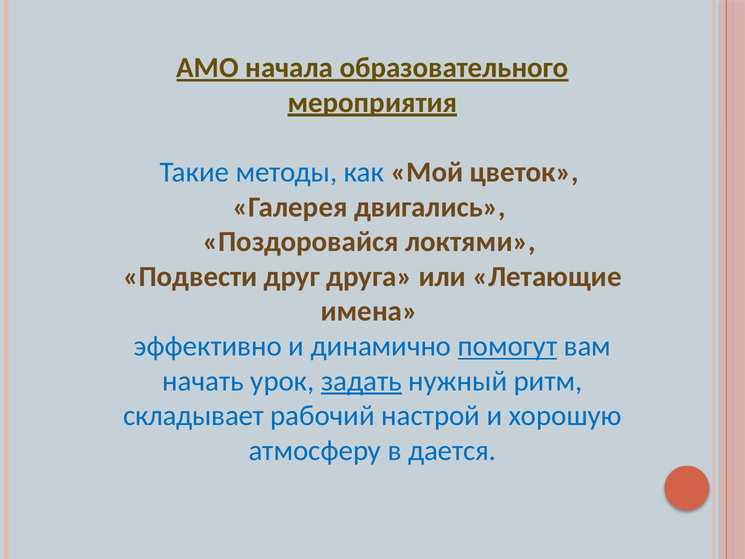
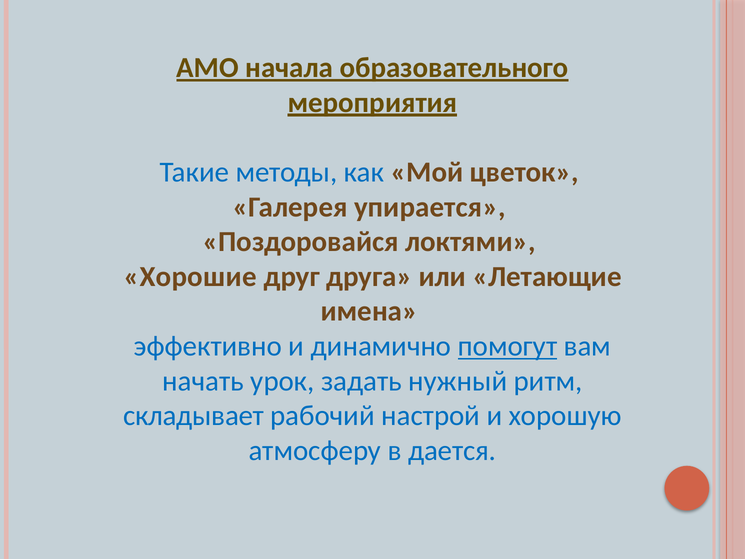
двигались: двигались -> упирается (430, 207)
Подвести: Подвести -> Хорошие (190, 276)
задать underline: present -> none (361, 381)
